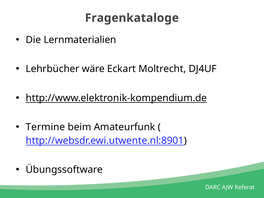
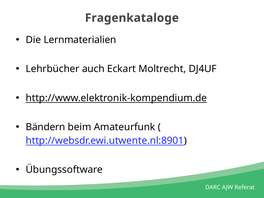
wäre: wäre -> auch (93, 69)
Termine: Termine -> Bändern (46, 127)
